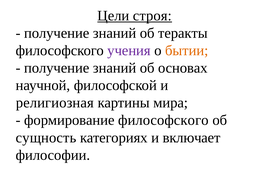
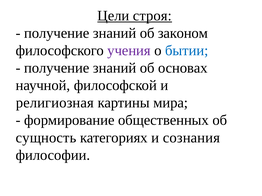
теракты: теракты -> законом (183, 33)
бытии colour: orange -> blue (187, 51)
формирование философского: философского -> общественных (163, 121)
включает: включает -> сознания (191, 138)
